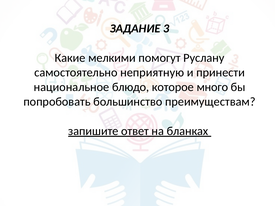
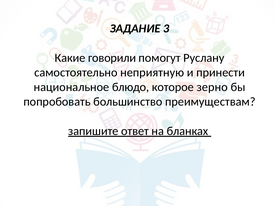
мелкими: мелкими -> говорили (112, 58)
много: много -> зерно (212, 87)
